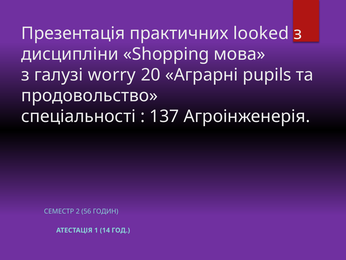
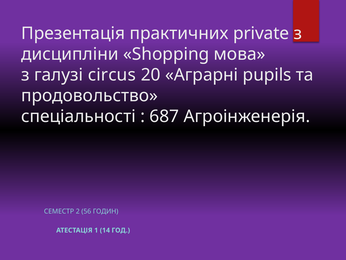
looked: looked -> private (261, 33)
worry: worry -> circus (112, 75)
137: 137 -> 687 (164, 116)
